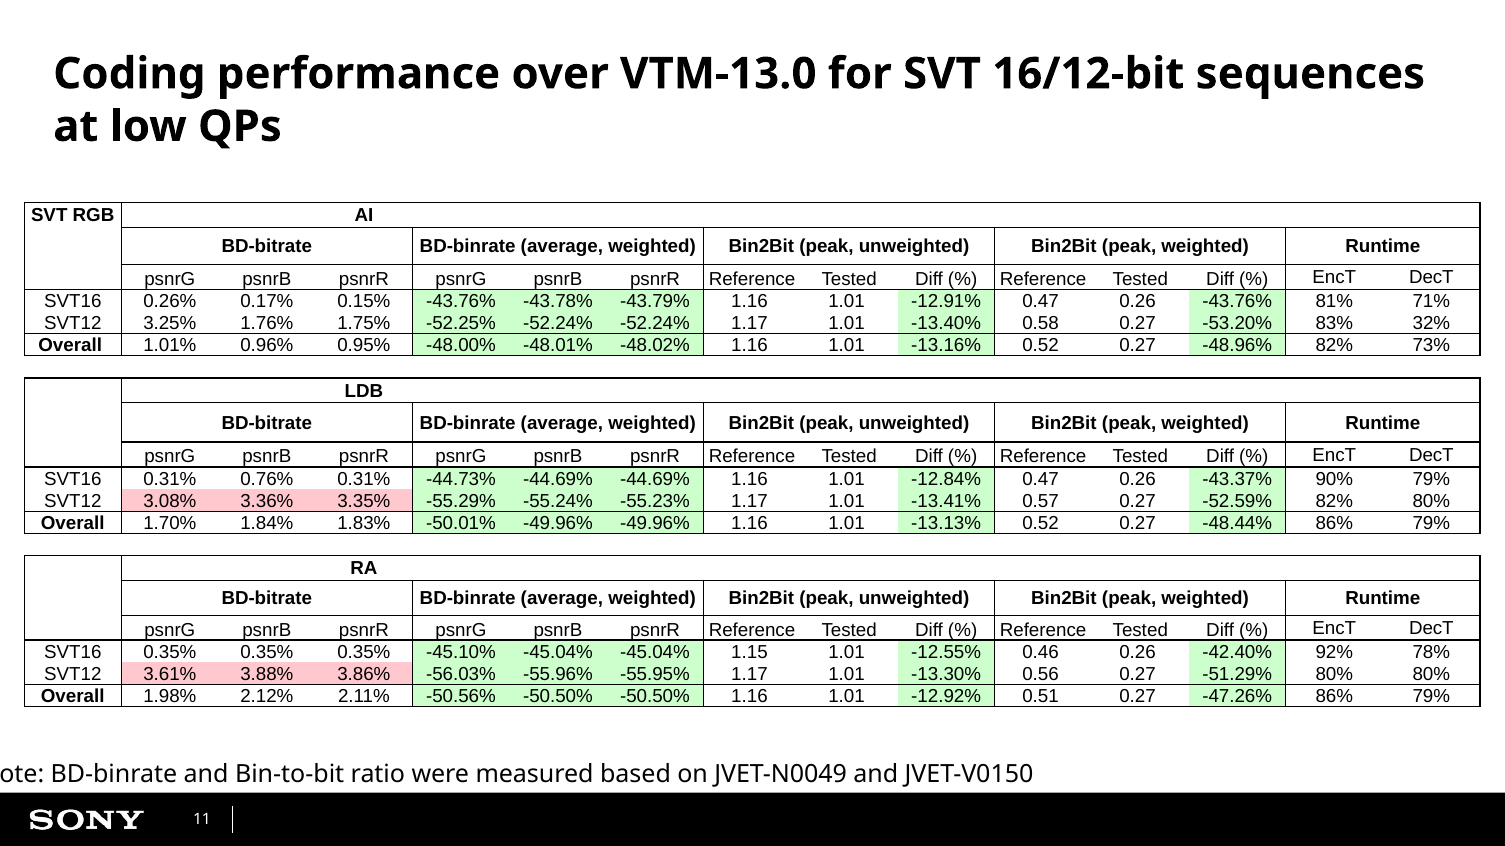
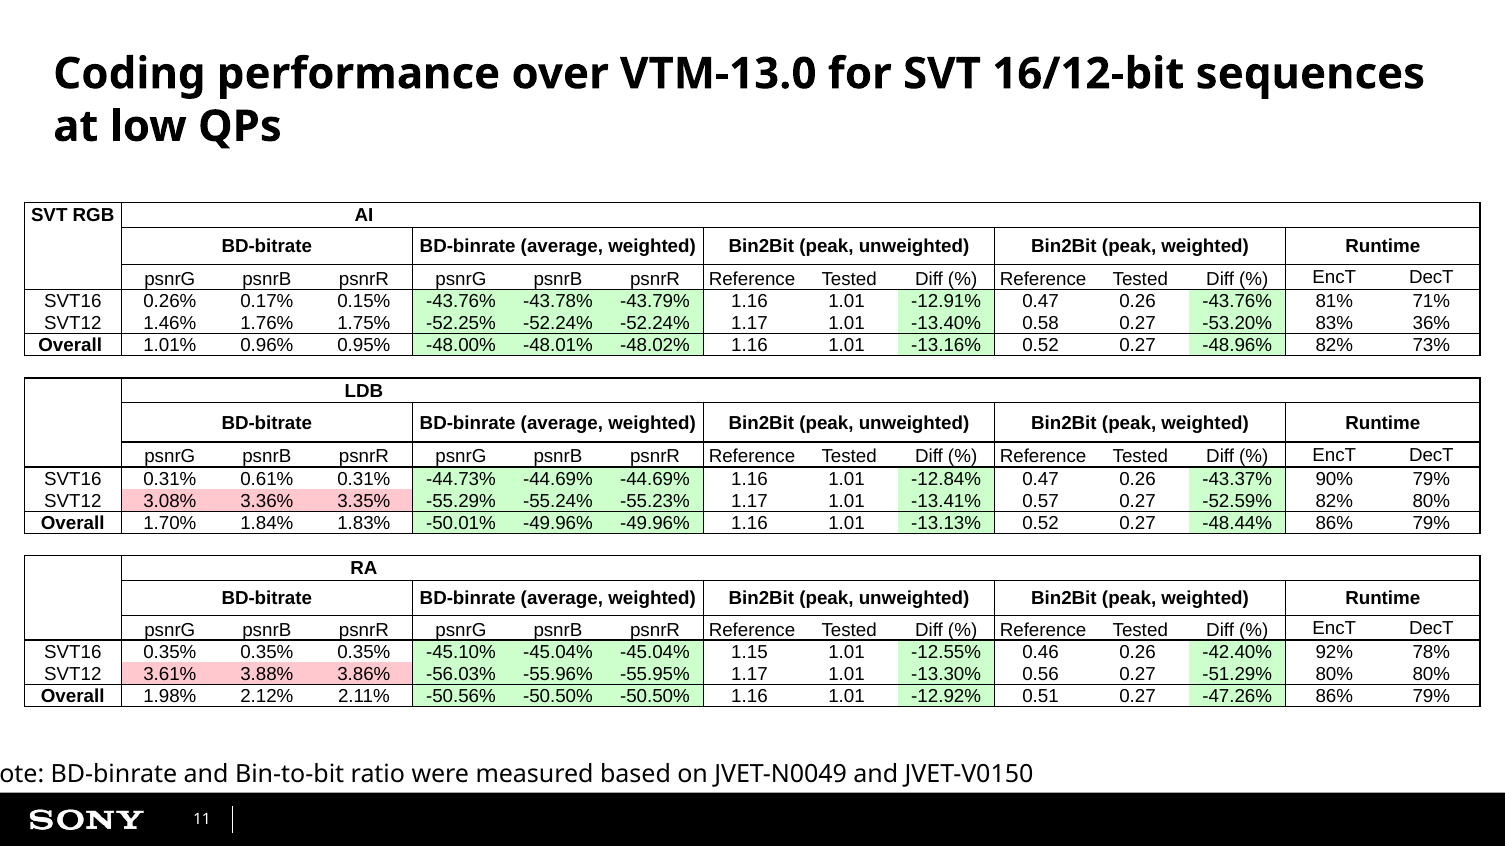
3.25%: 3.25% -> 1.46% (170, 323)
32%: 32% -> 36% (1431, 323)
0.76%: 0.76% -> 0.61% (267, 479)
